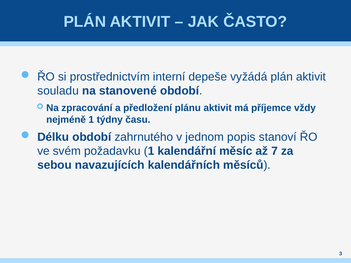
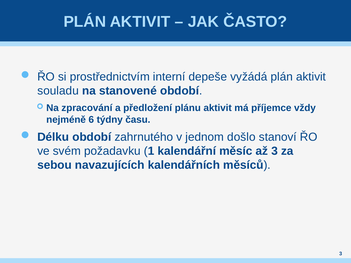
nejméně 1: 1 -> 6 (91, 120)
popis: popis -> došlo (241, 137)
až 7: 7 -> 3 (275, 151)
